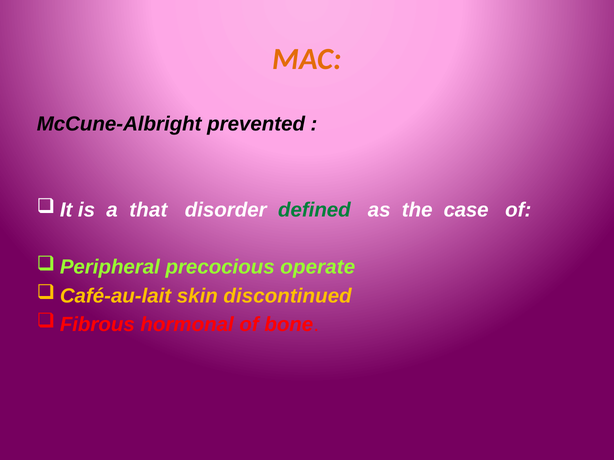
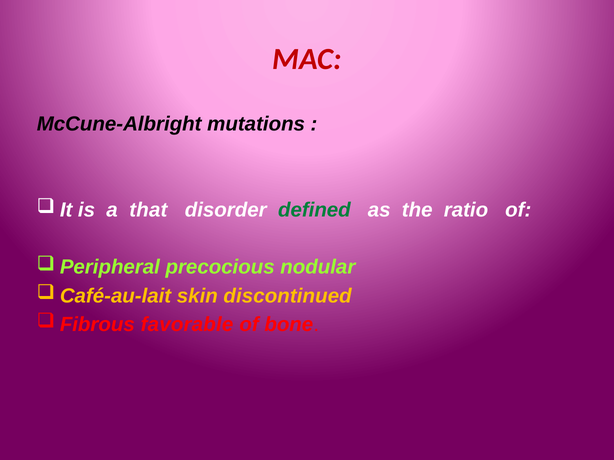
MAC colour: orange -> red (307, 59)
prevented: prevented -> mutations (256, 124)
case: case -> ratio (466, 210)
operate: operate -> nodular (318, 267)
hormonal: hormonal -> favorable (187, 325)
